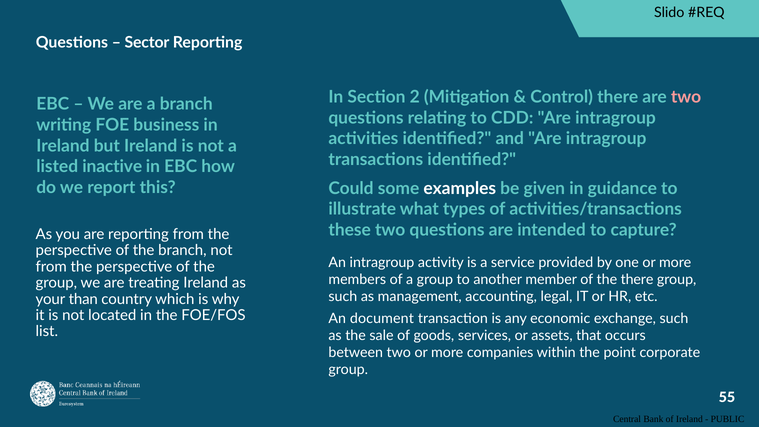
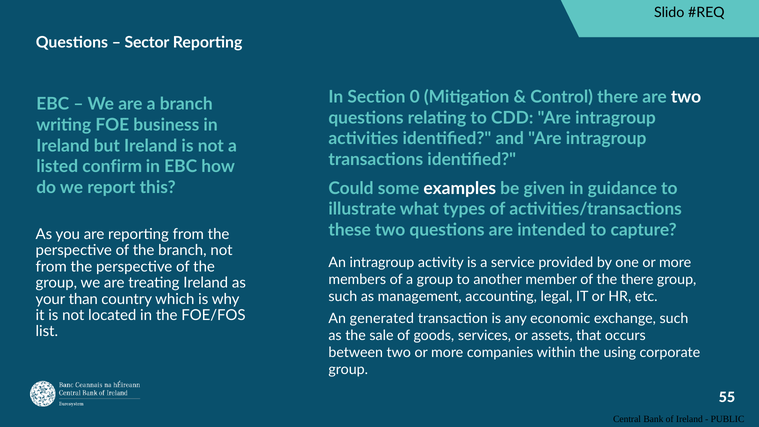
2: 2 -> 0 (415, 97)
two colour: pink -> white (686, 97)
inactive: inactive -> confirm (112, 167)
document: document -> generated (382, 318)
point: point -> using (620, 353)
